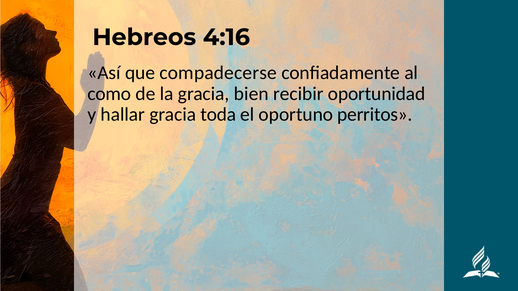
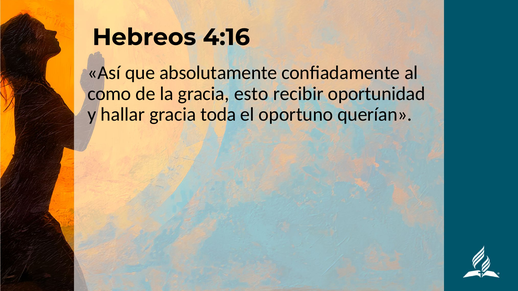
compadecerse: compadecerse -> absolutamente (218, 73)
bien: bien -> esto (251, 94)
perritos: perritos -> querían (375, 115)
